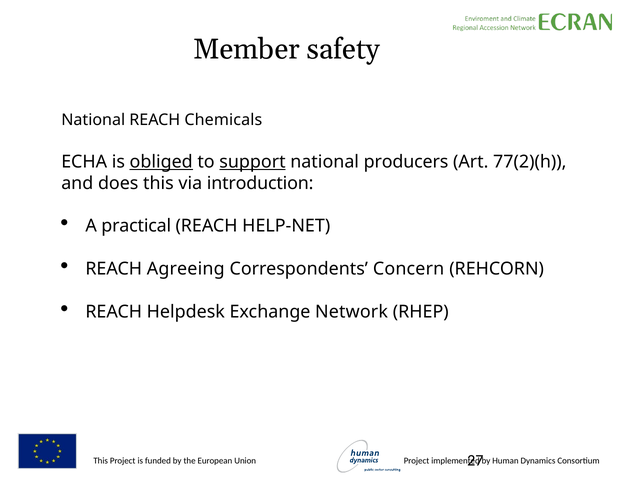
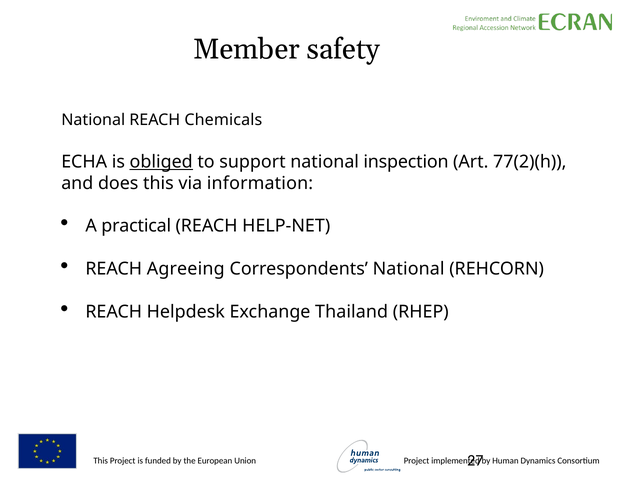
support underline: present -> none (253, 162)
producers: producers -> inspection (406, 162)
introduction: introduction -> information (260, 183)
Correspondents Concern: Concern -> National (409, 269)
Network: Network -> Thailand (352, 312)
